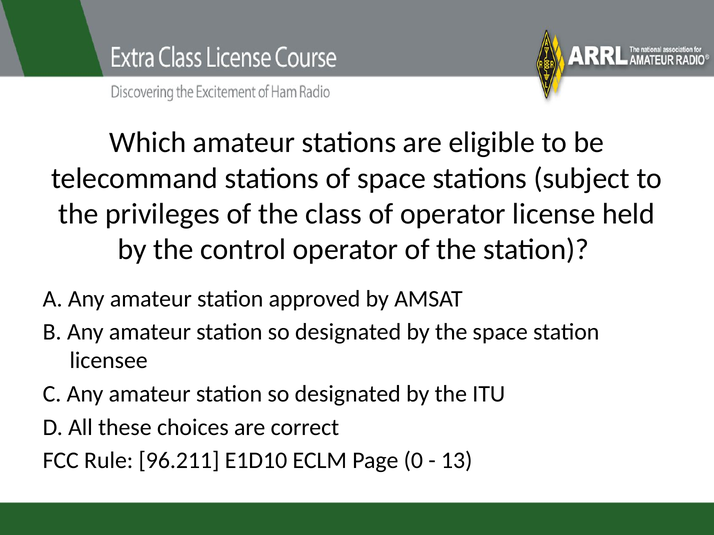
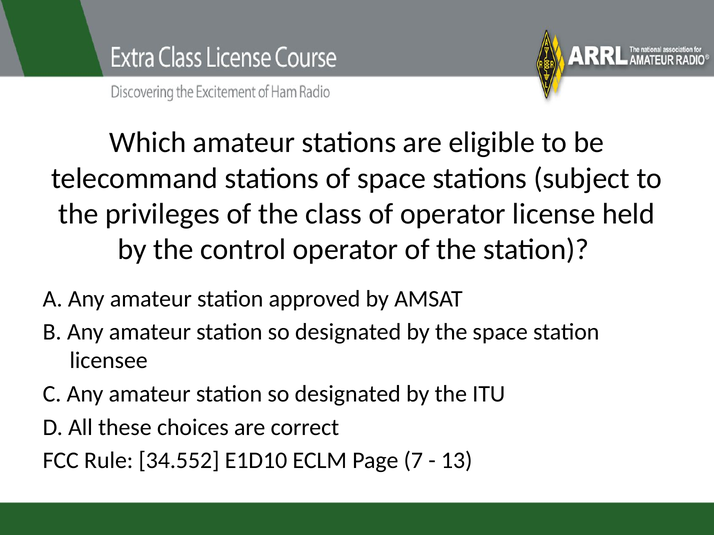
96.211: 96.211 -> 34.552 (179, 461)
0: 0 -> 7 (413, 461)
